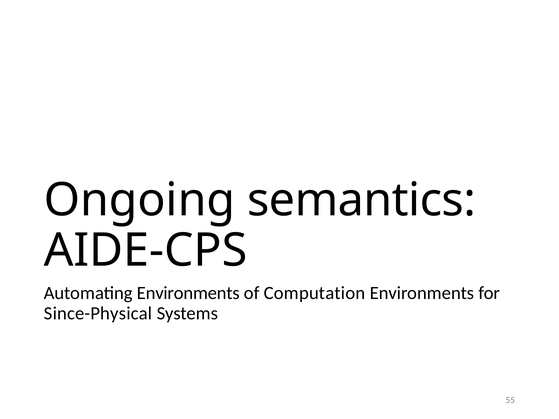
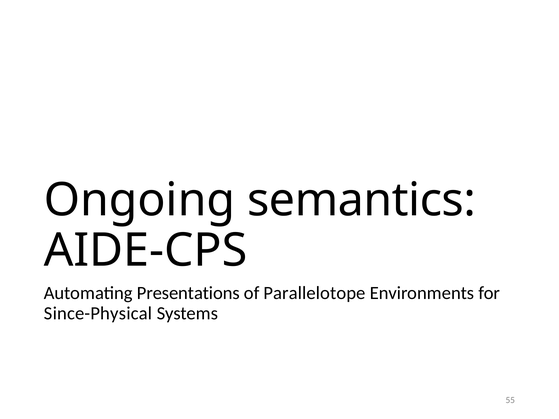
Automating Environments: Environments -> Presentations (188, 293)
Computation: Computation -> Parallelotope (315, 293)
